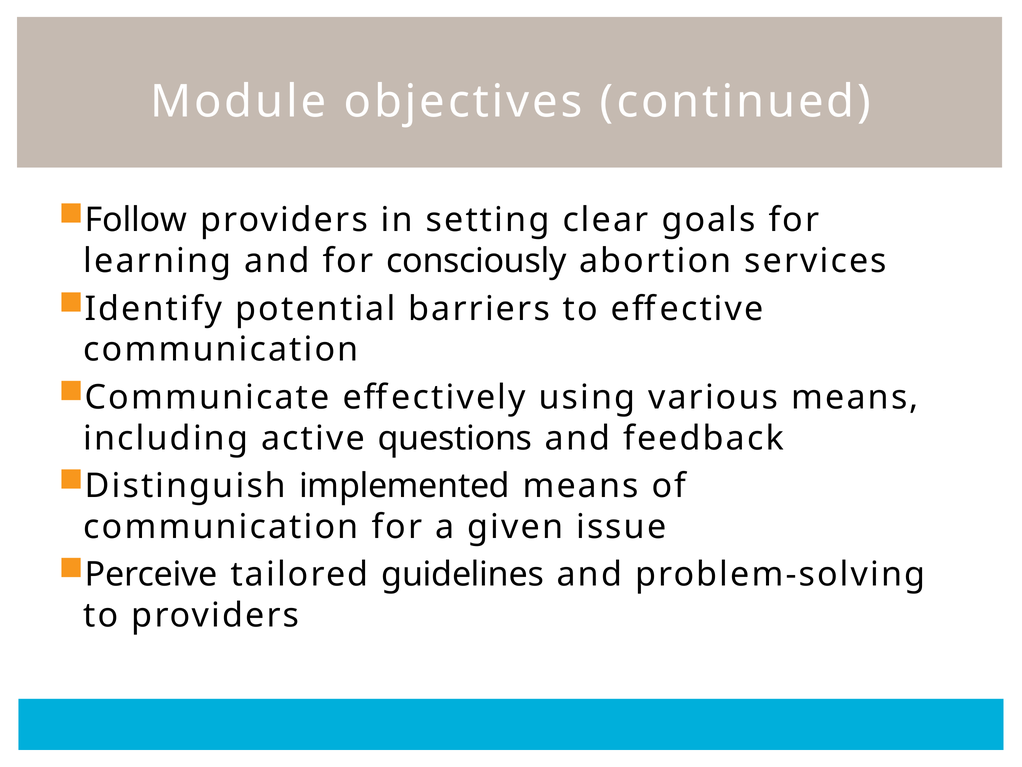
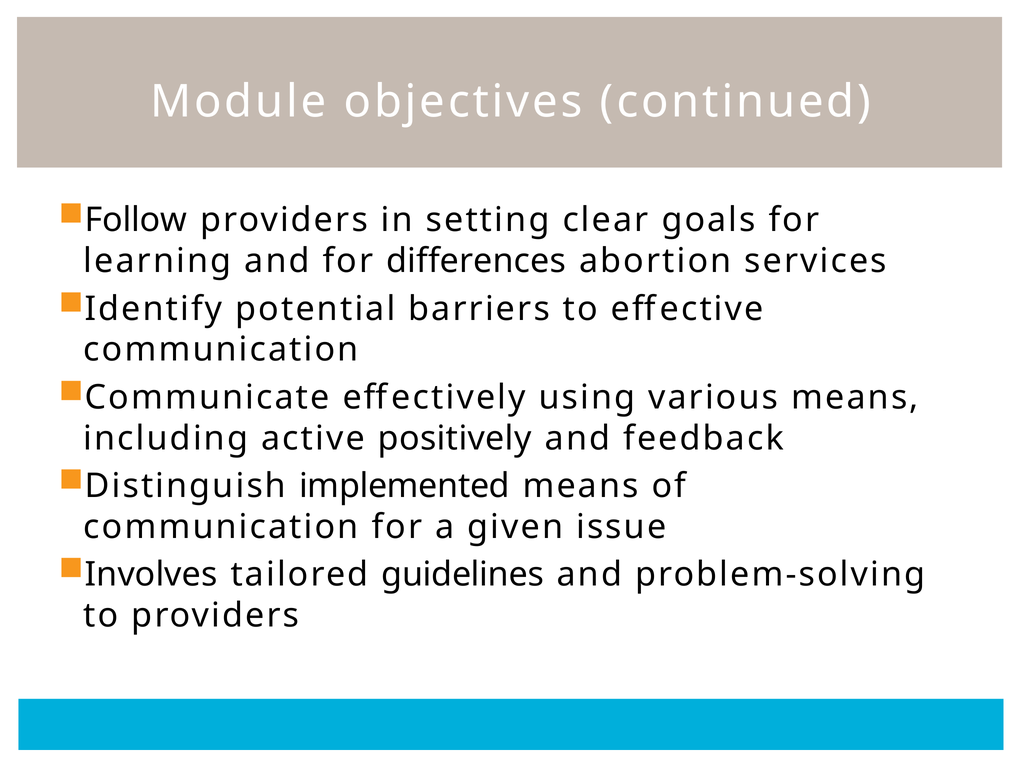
consciously: consciously -> differences (476, 261)
questions: questions -> positively (455, 438)
Perceive: Perceive -> Involves (151, 574)
